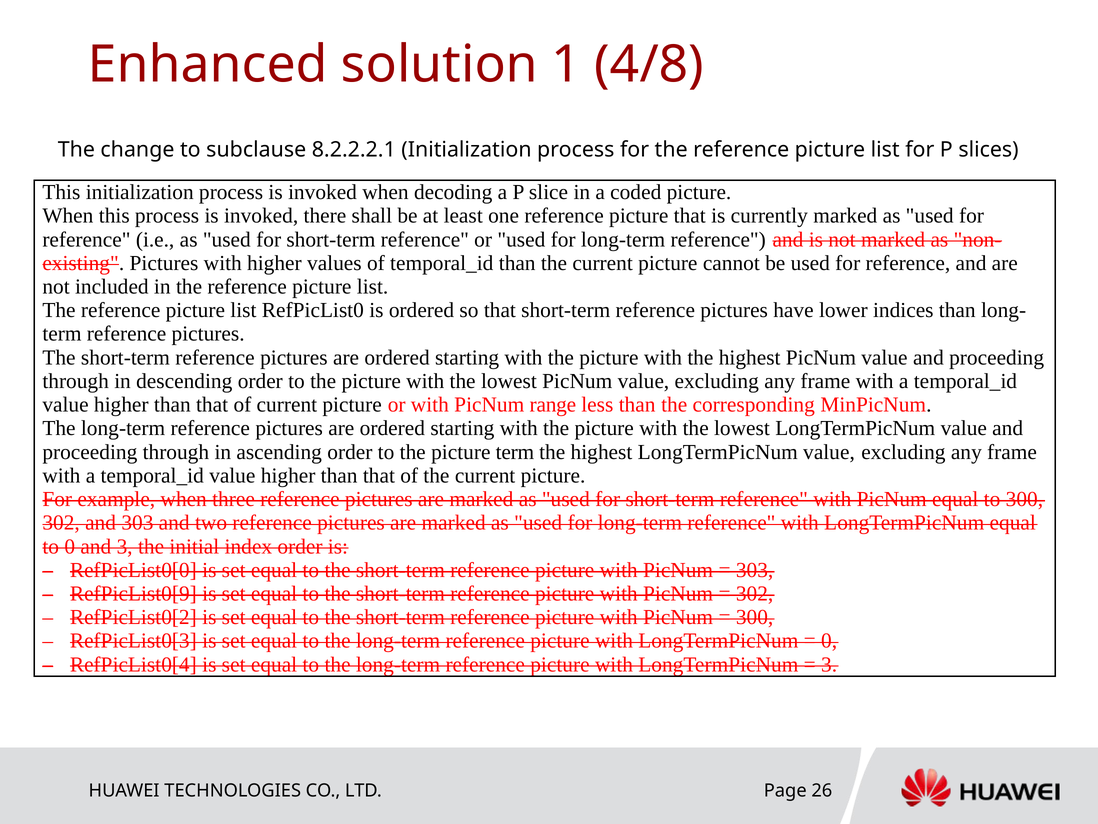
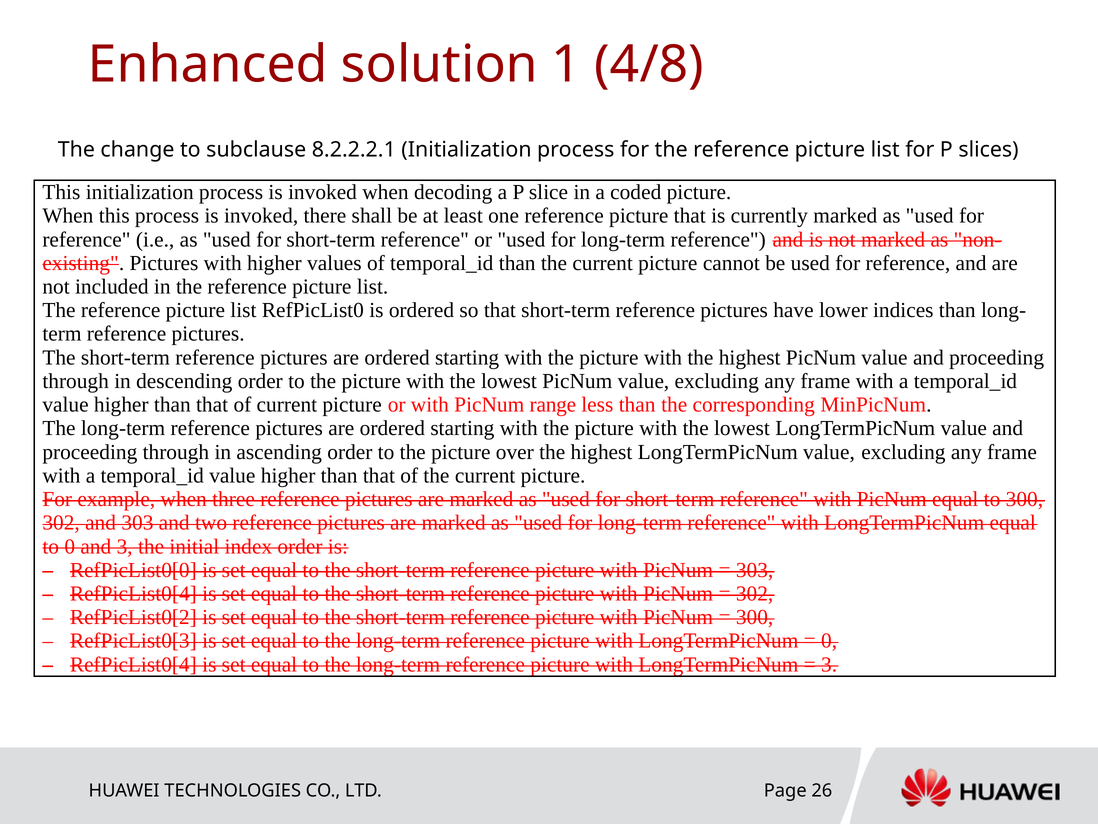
picture term: term -> over (515, 452)
RefPicList0[9: RefPicList0[9 -> RefPicList0[4 (133, 593)
